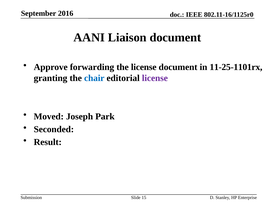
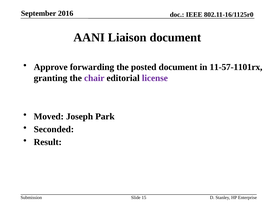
the license: license -> posted (144, 67)
11-25-1101rx: 11-25-1101rx -> 11-57-1101rx (236, 67)
chair colour: blue -> purple (94, 78)
